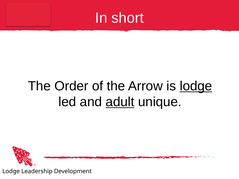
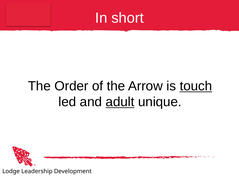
is lodge: lodge -> touch (196, 86)
